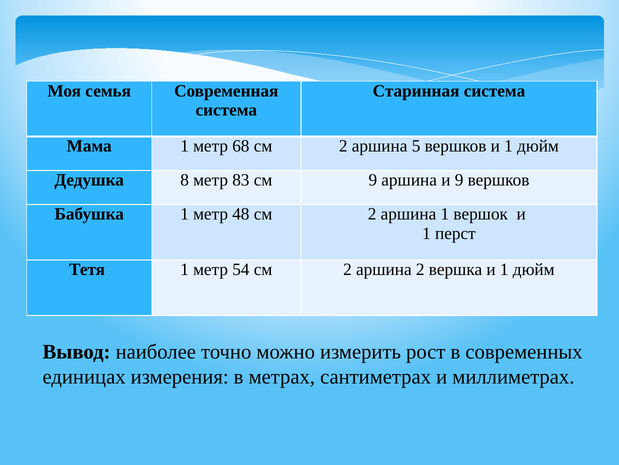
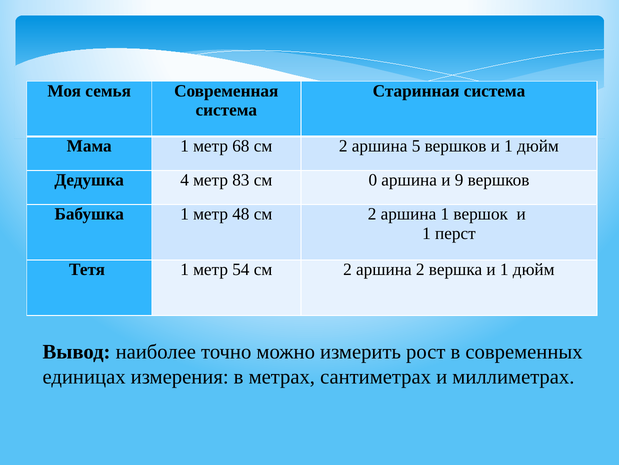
8: 8 -> 4 (185, 180)
см 9: 9 -> 0 (373, 180)
